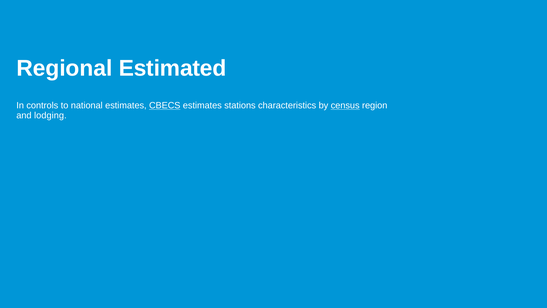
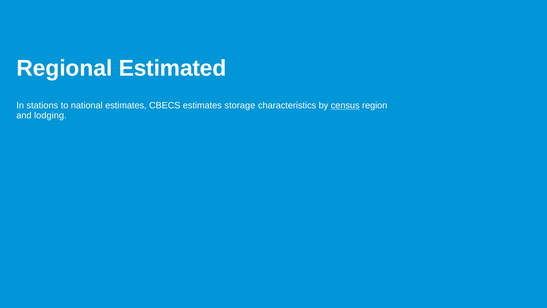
controls: controls -> stations (42, 106)
CBECS underline: present -> none (165, 106)
stations: stations -> storage (240, 106)
